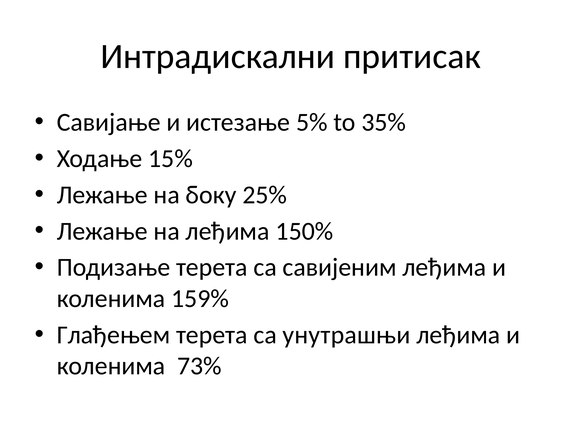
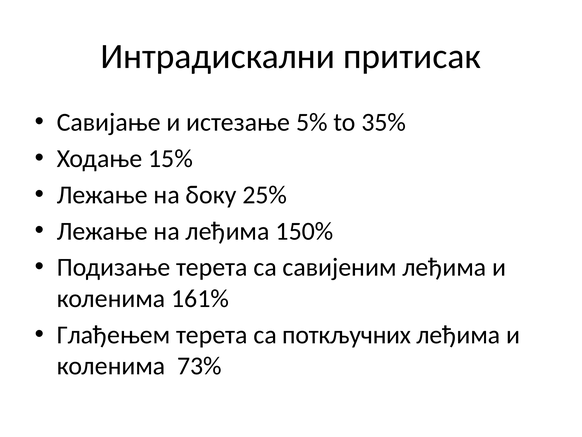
159%: 159% -> 161% (200, 298)
унутрашњи: унутрашњи -> поткључних (347, 334)
